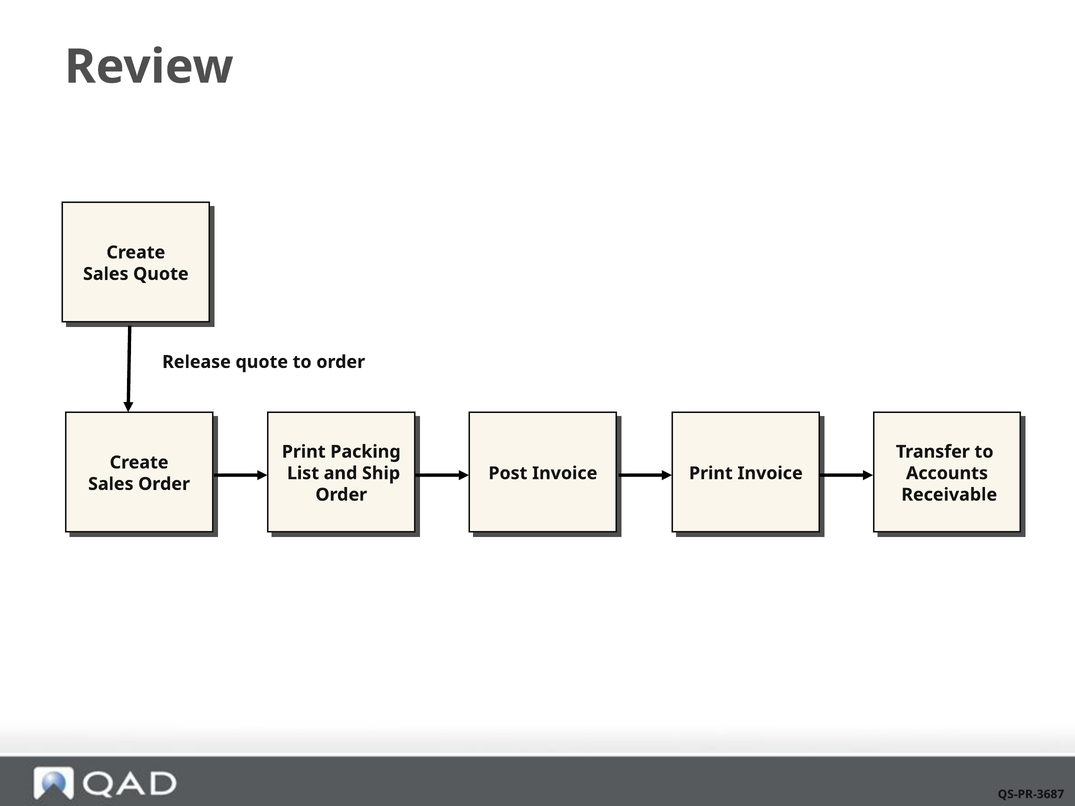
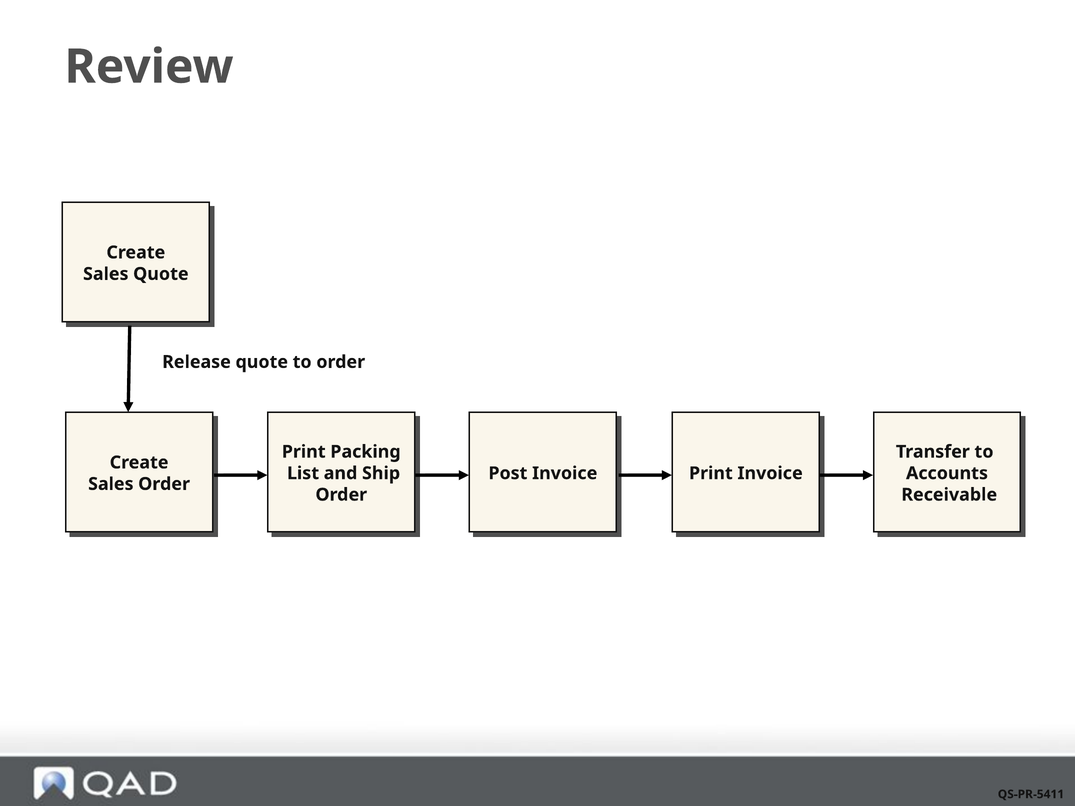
QS-PR-3687: QS-PR-3687 -> QS-PR-5411 (1031, 795)
